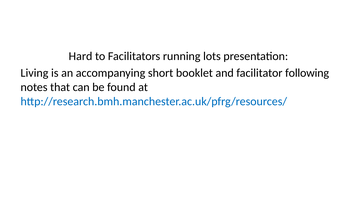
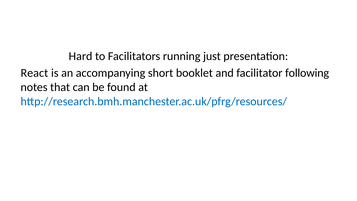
lots: lots -> just (212, 56)
Living: Living -> React (34, 73)
